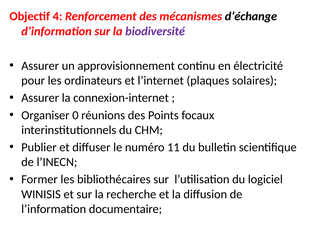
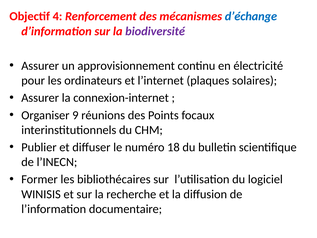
d’échange colour: black -> blue (251, 16)
0: 0 -> 9 (75, 115)
11: 11 -> 18 (173, 147)
